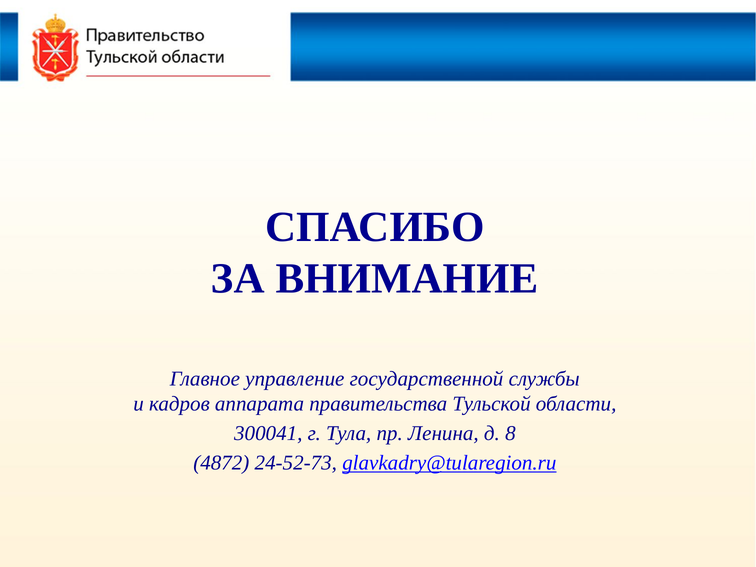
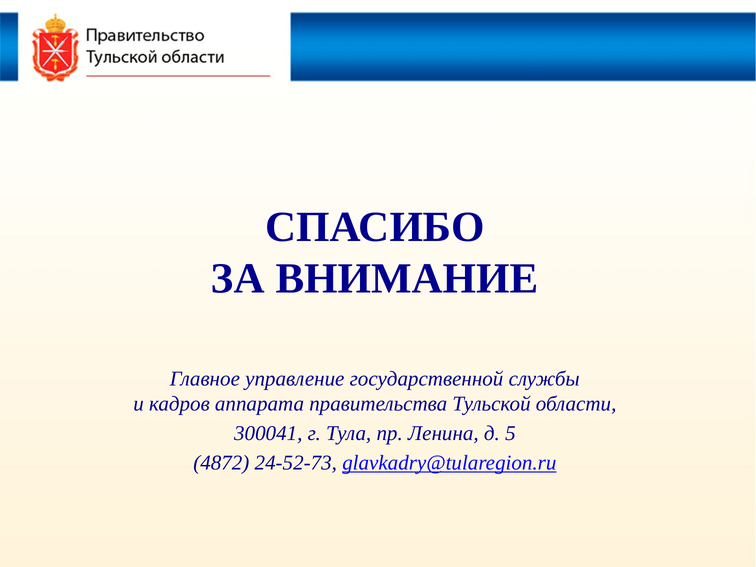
8: 8 -> 5 (510, 433)
